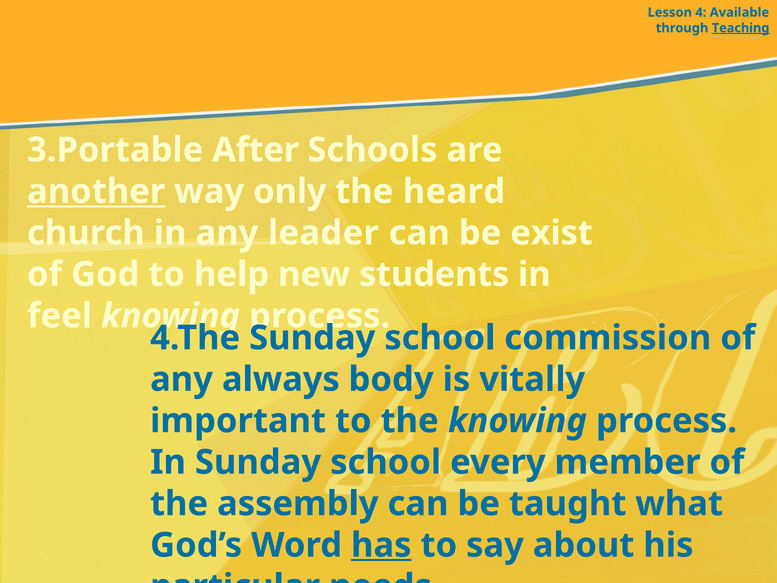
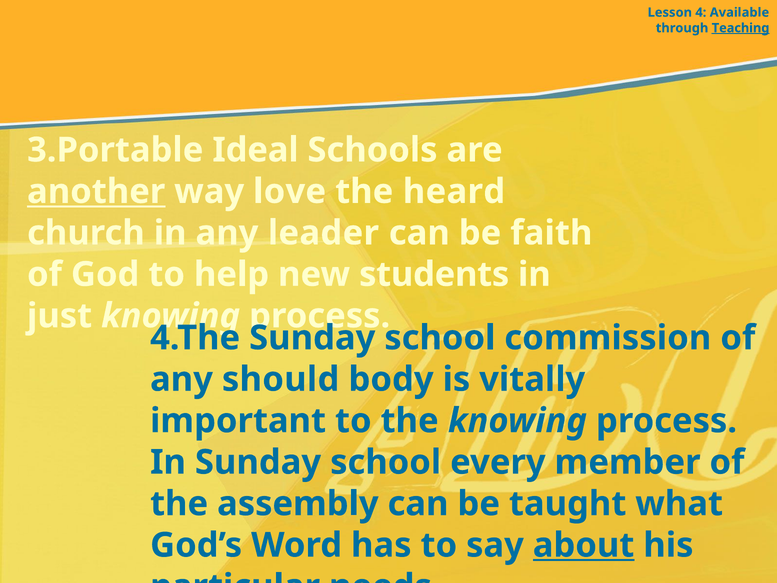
After: After -> Ideal (255, 150)
only: only -> love (290, 191)
exist: exist -> faith (551, 233)
feel: feel -> just (60, 316)
always: always -> should (281, 379)
has underline: present -> none (381, 545)
about underline: none -> present (584, 545)
